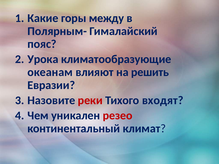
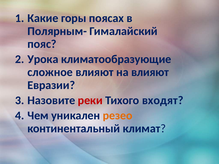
между: между -> поясах (106, 18)
океанам: океанам -> сложное (50, 72)
на решить: решить -> влияют (150, 72)
резео colour: red -> orange (118, 116)
